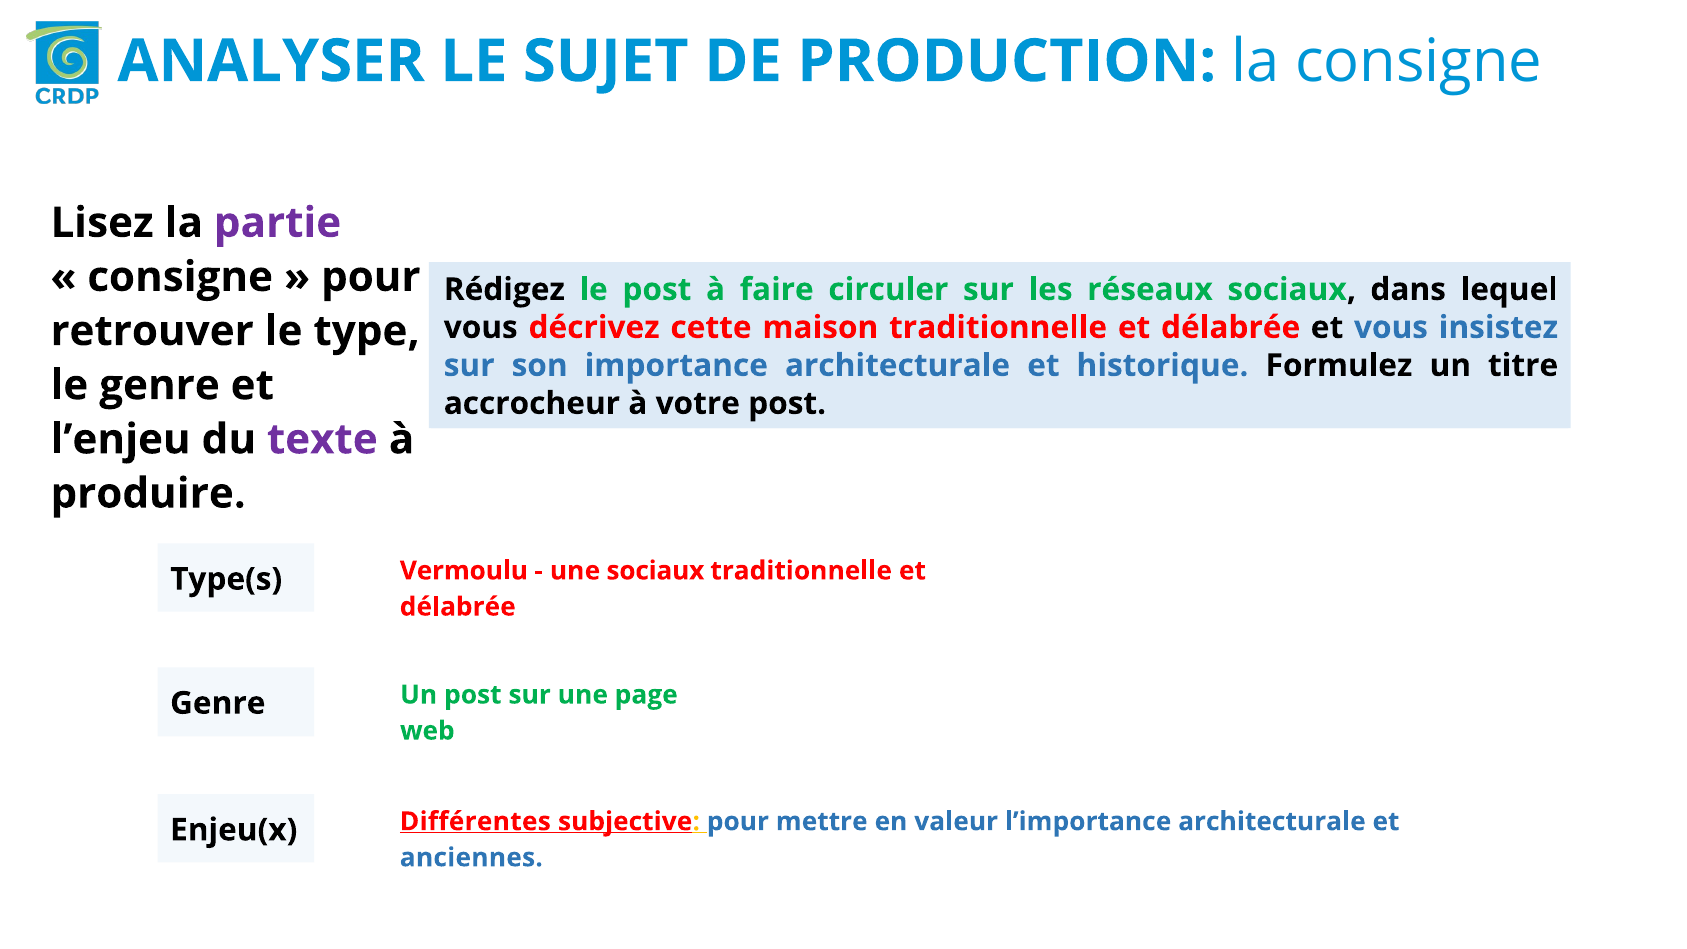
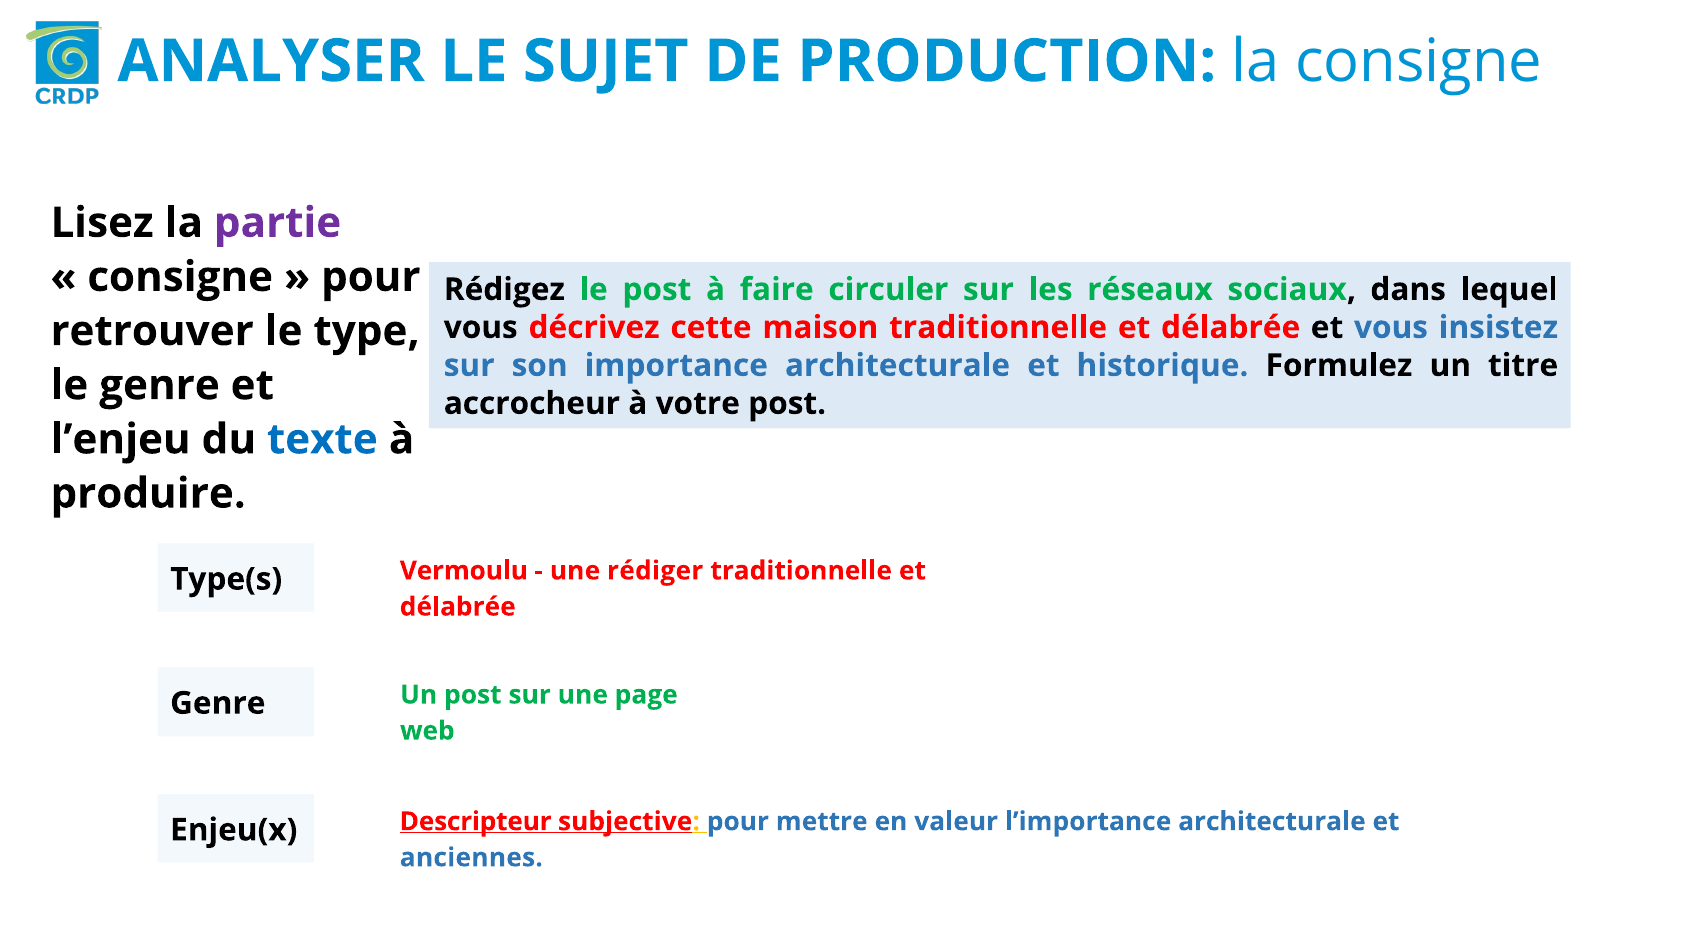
texte colour: purple -> blue (322, 439)
une sociaux: sociaux -> rédiger (655, 571)
Différentes: Différentes -> Descripteur (476, 821)
